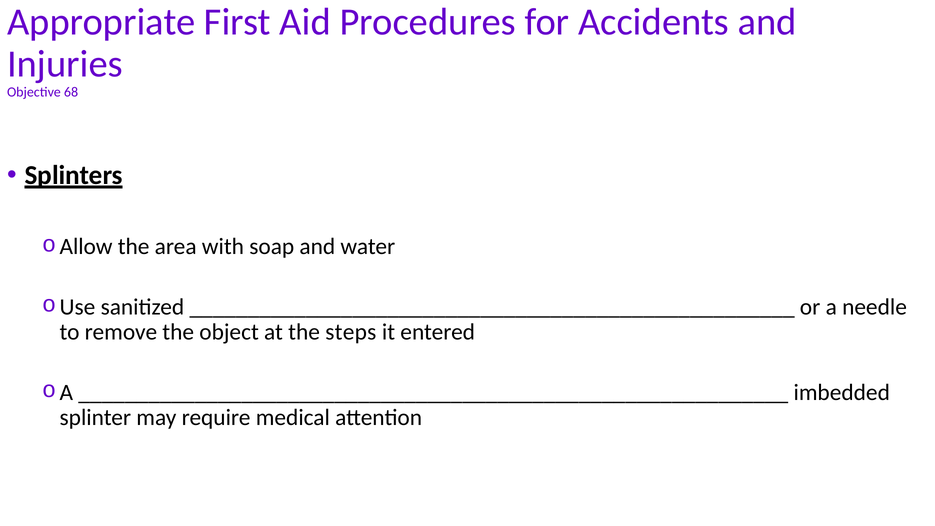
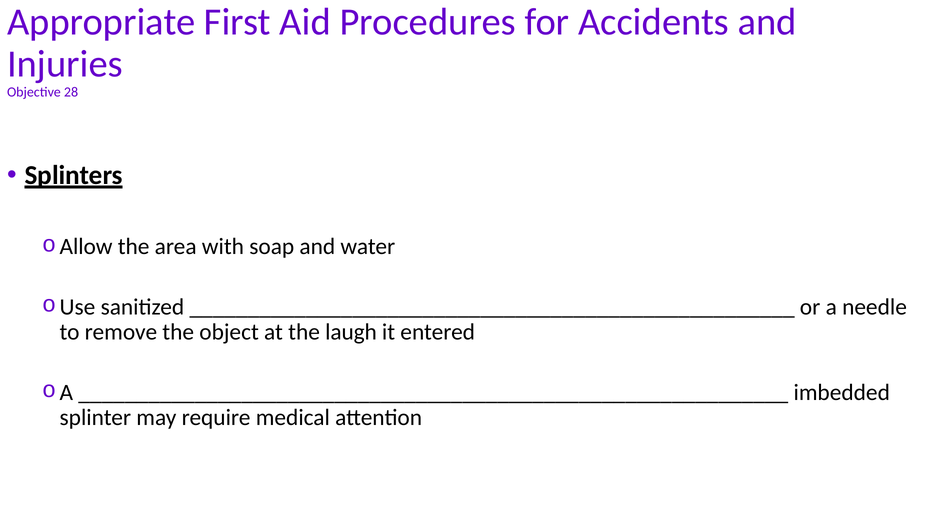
68: 68 -> 28 (71, 92)
steps: steps -> laugh (351, 332)
